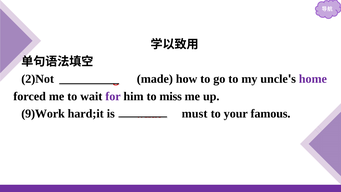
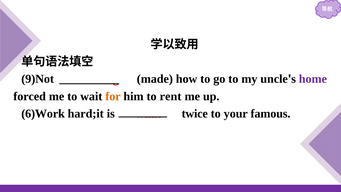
2)Not: 2)Not -> 9)Not (38, 79)
for colour: purple -> orange (113, 96)
miss: miss -> rent (171, 96)
9)Work: 9)Work -> 6)Work (43, 114)
must: must -> twice (195, 114)
